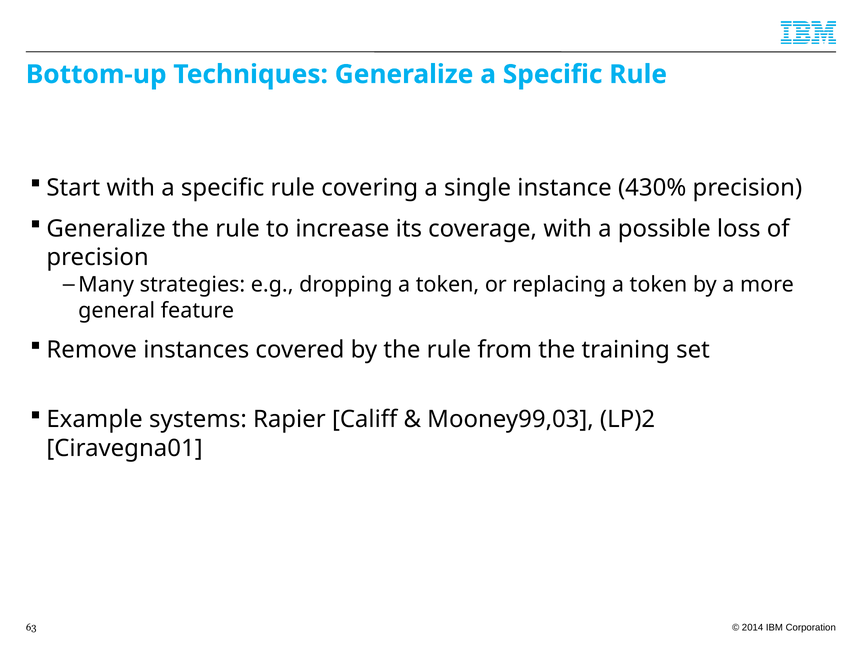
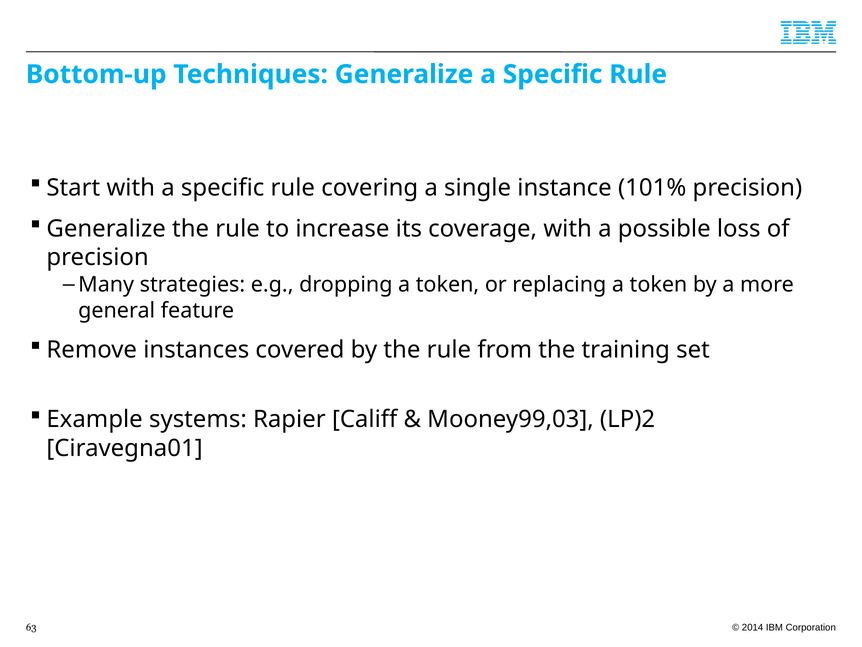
430%: 430% -> 101% (652, 188)
